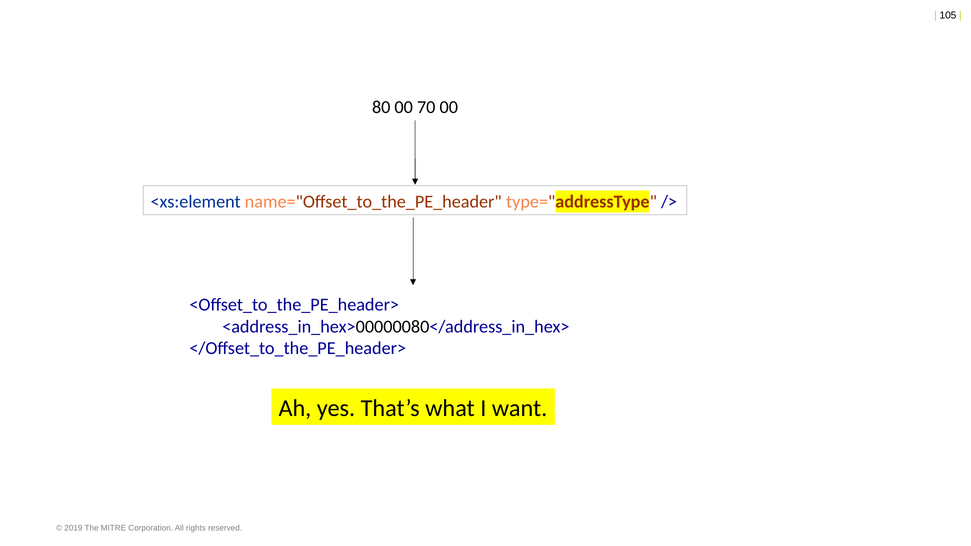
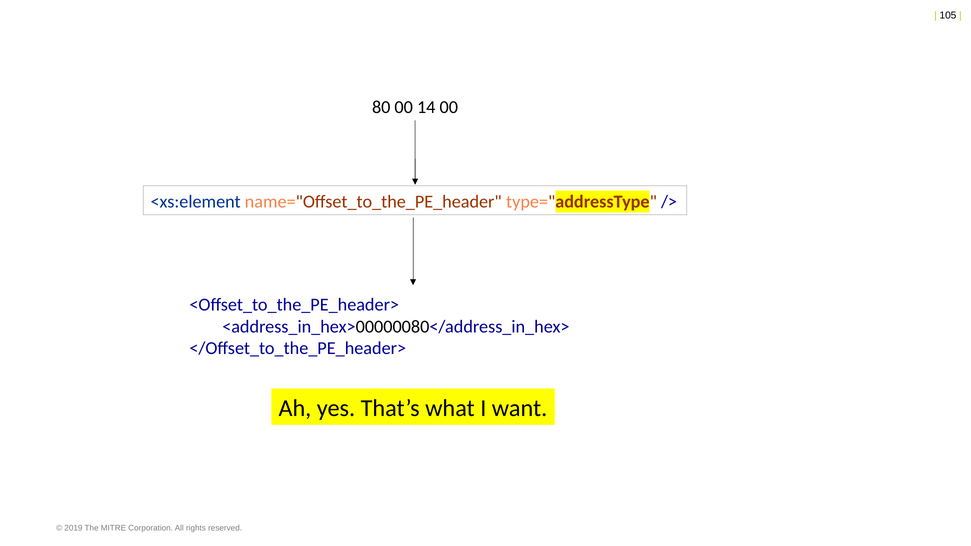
70: 70 -> 14 (426, 107)
